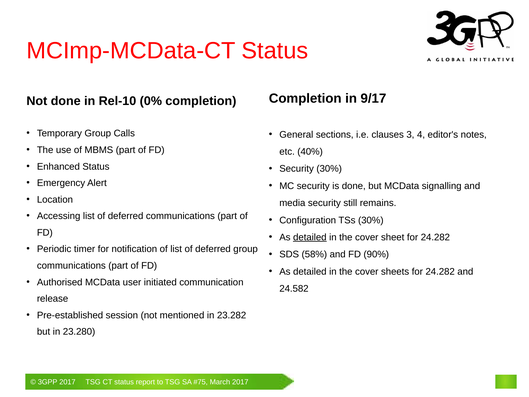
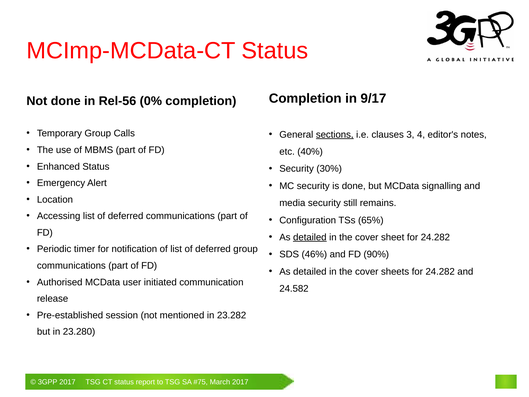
Rel-10: Rel-10 -> Rel-56 (117, 101)
sections underline: none -> present (335, 134)
TSs 30%: 30% -> 65% (371, 220)
58%: 58% -> 46% (314, 254)
